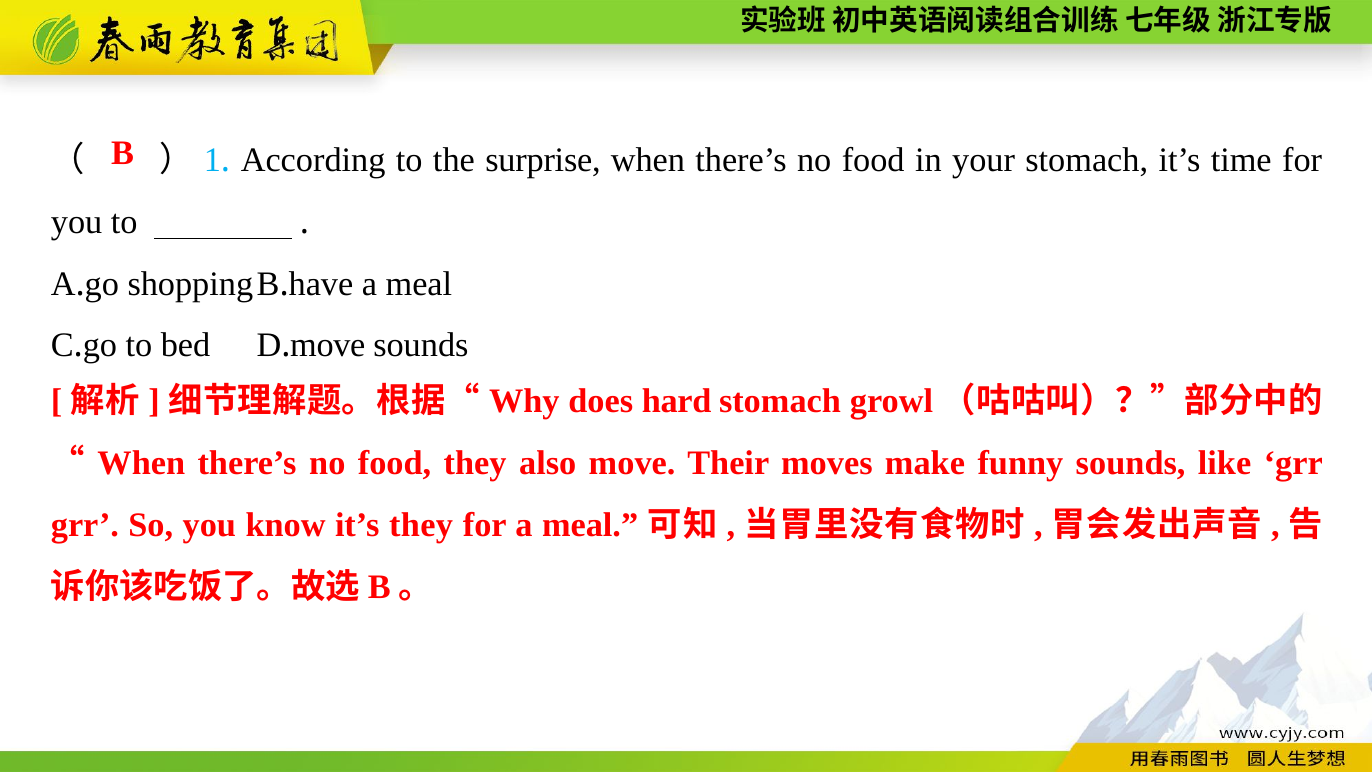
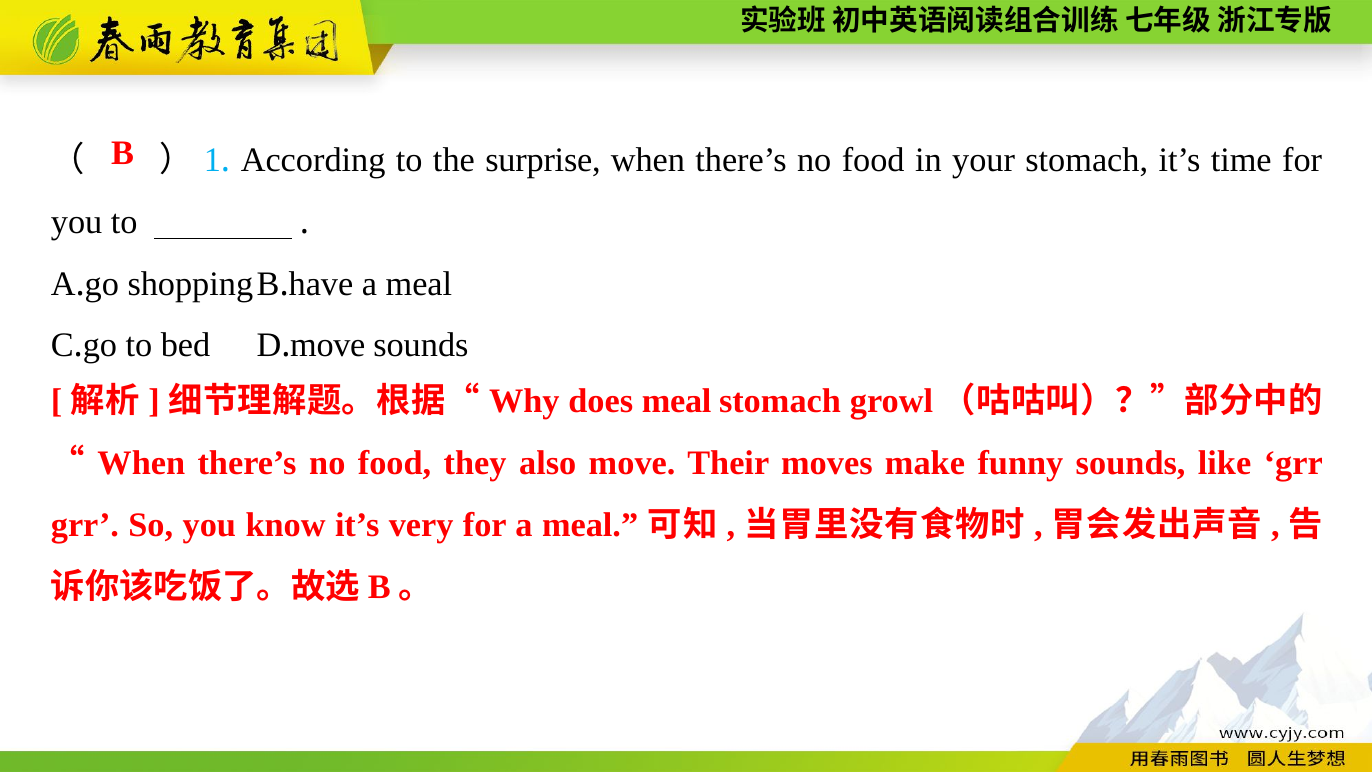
does hard: hard -> meal (677, 402)
it’s they: they -> very (421, 525)
